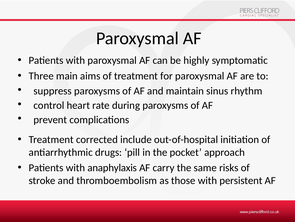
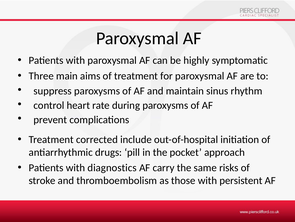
anaphylaxis: anaphylaxis -> diagnostics (112, 167)
